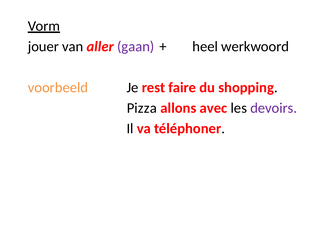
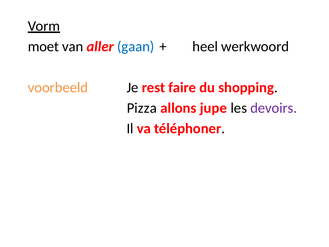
jouer: jouer -> moet (43, 46)
gaan colour: purple -> blue (136, 46)
avec: avec -> jupe (213, 108)
